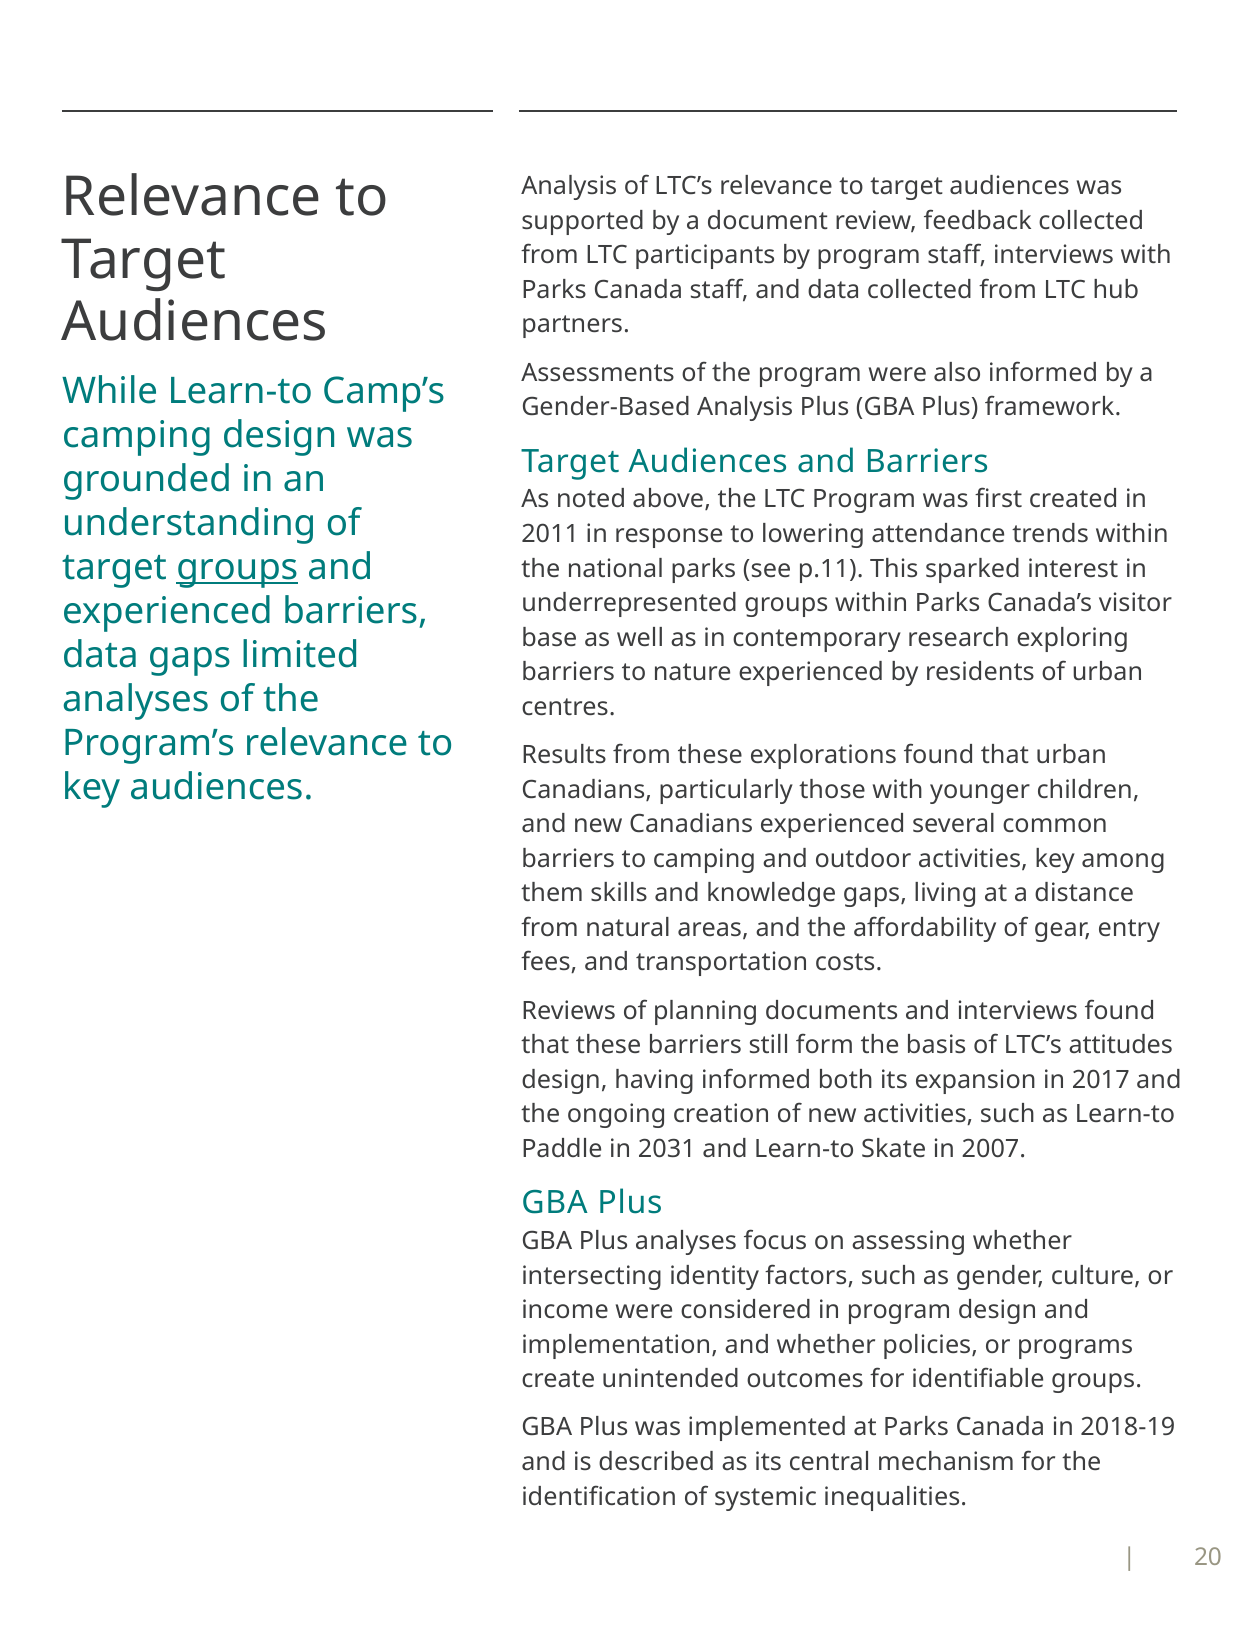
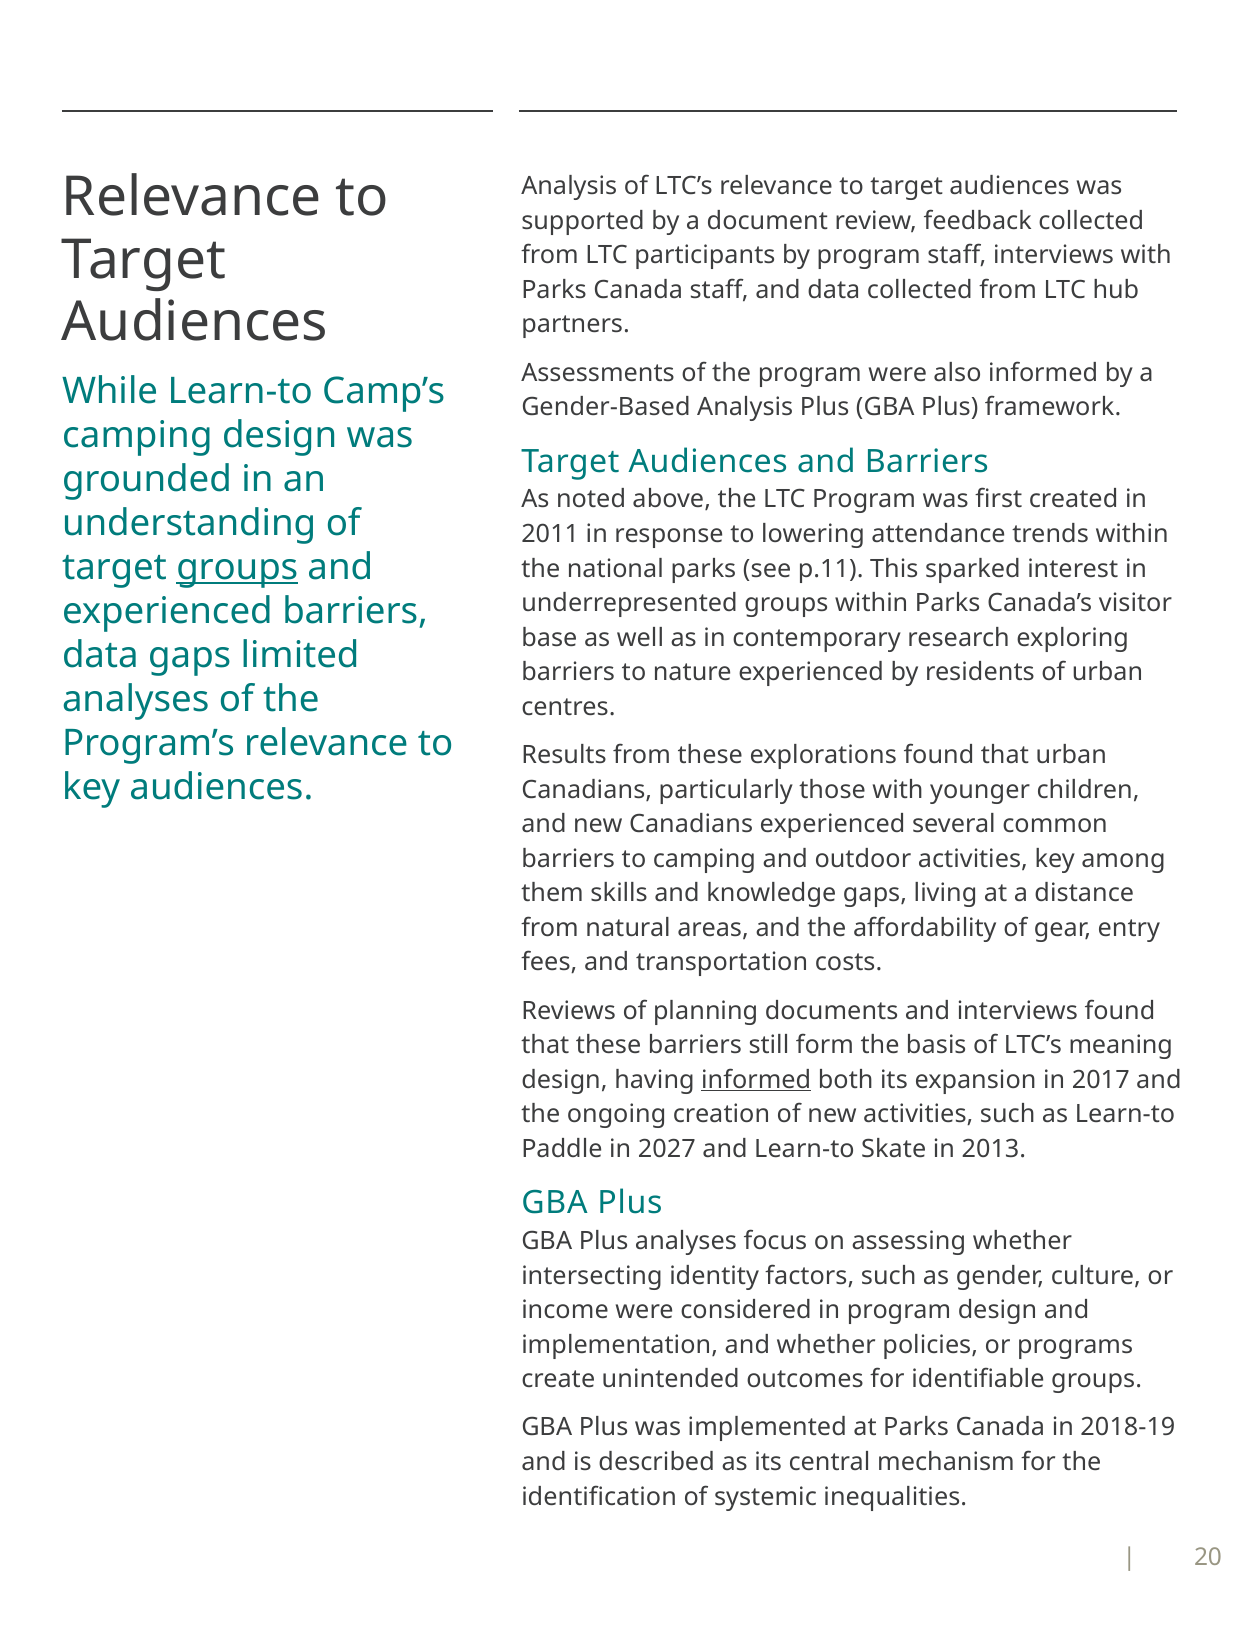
attitudes: attitudes -> meaning (1121, 1045)
informed underline: none -> present (756, 1080)
2031: 2031 -> 2027 (667, 1149)
2007: 2007 -> 2013 (994, 1149)
